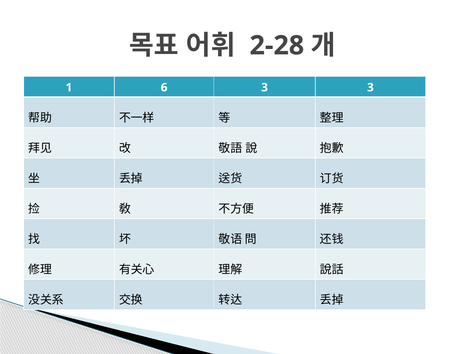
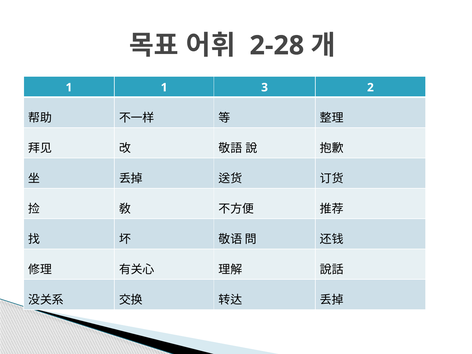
1 6: 6 -> 1 (164, 87)
3 3: 3 -> 2 (370, 87)
